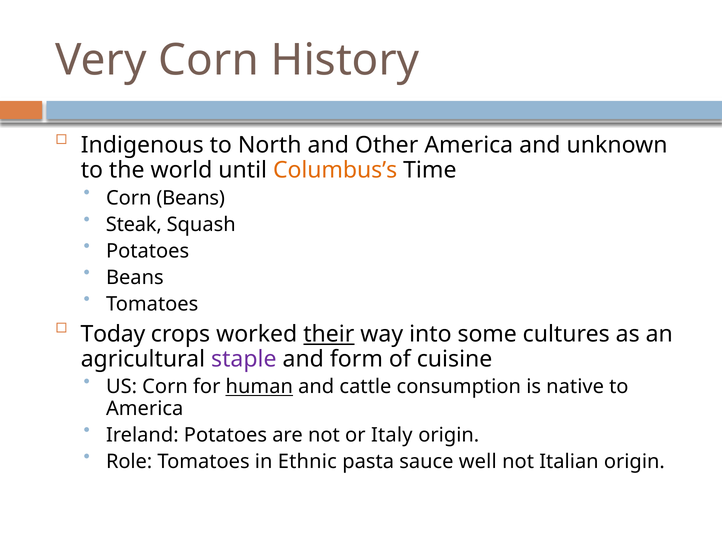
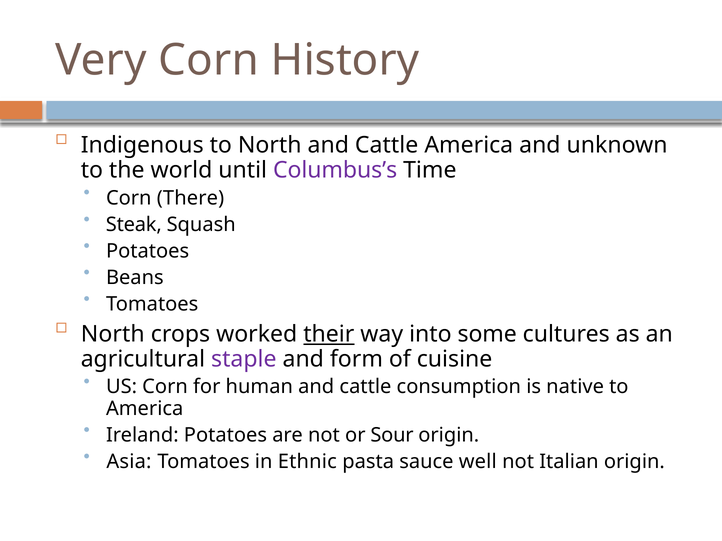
North and Other: Other -> Cattle (387, 145)
Columbus’s colour: orange -> purple (335, 170)
Corn Beans: Beans -> There (190, 198)
Today: Today -> North (113, 334)
human underline: present -> none (259, 387)
Italy: Italy -> Sour (392, 436)
Role: Role -> Asia (129, 462)
